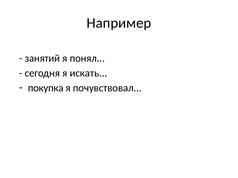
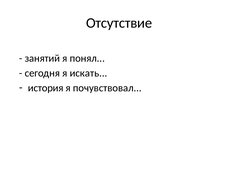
Например: Например -> Отсутствие (119, 23)
покупка: покупка -> история (46, 88)
